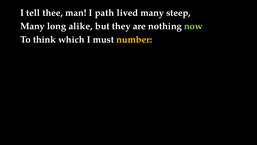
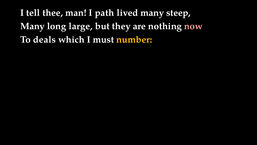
alike: alike -> large (81, 26)
now colour: light green -> pink (193, 26)
think: think -> deals (44, 40)
